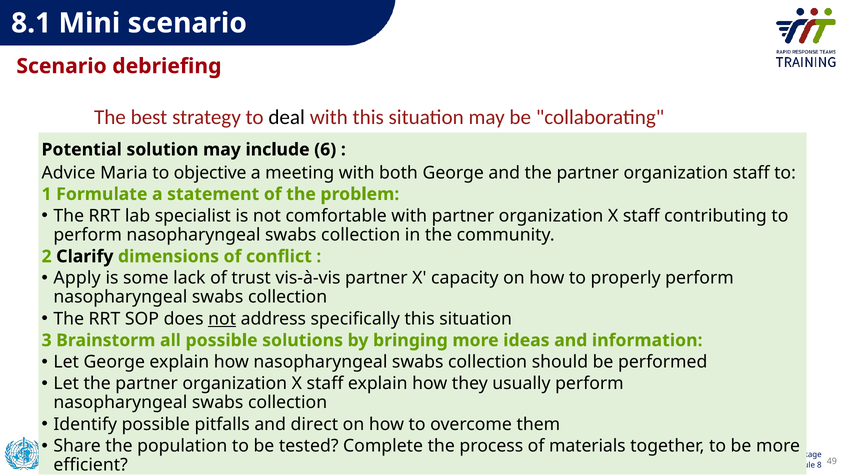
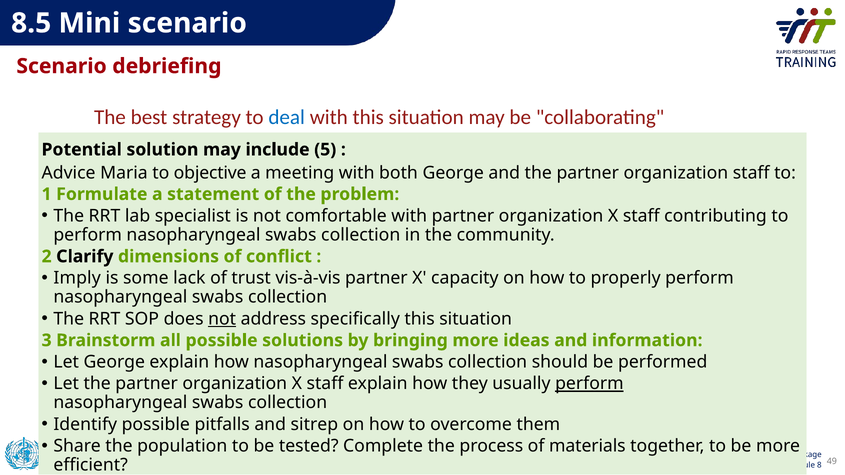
8.1: 8.1 -> 8.5 (31, 23)
deal colour: black -> blue (287, 117)
6: 6 -> 5 (325, 150)
Apply: Apply -> Imply (77, 278)
perform underline: none -> present (589, 384)
direct: direct -> sitrep (314, 425)
